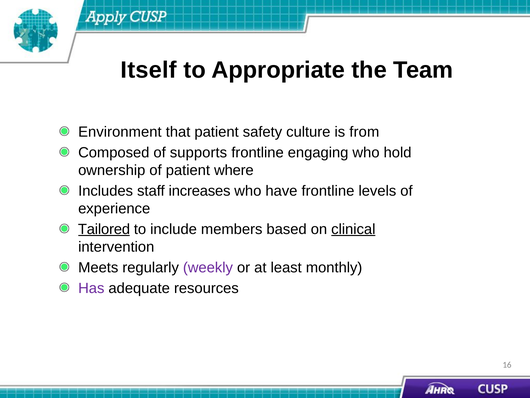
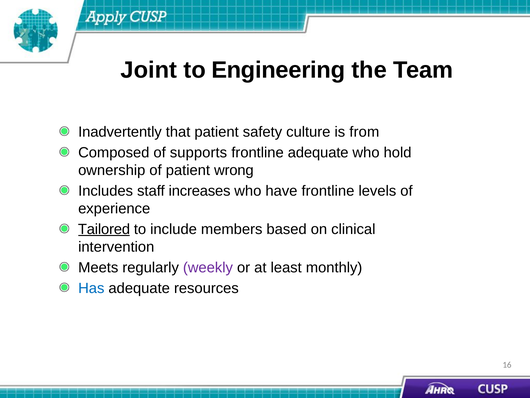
Itself: Itself -> Joint (149, 70)
Appropriate: Appropriate -> Engineering (278, 70)
Environment: Environment -> Inadvertently (120, 132)
frontline engaging: engaging -> adequate (318, 152)
where: where -> wrong (234, 170)
clinical underline: present -> none (353, 229)
Has colour: purple -> blue (91, 288)
